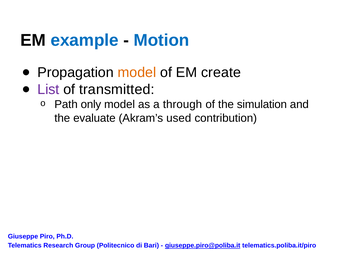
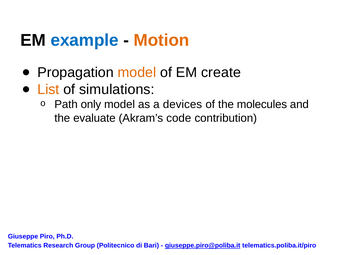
Motion colour: blue -> orange (161, 40)
List colour: purple -> orange (48, 89)
transmitted: transmitted -> simulations (117, 89)
through: through -> devices (182, 104)
simulation: simulation -> molecules (262, 104)
used: used -> code (179, 118)
